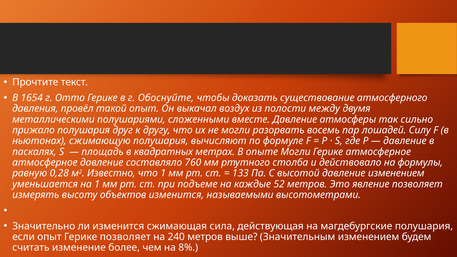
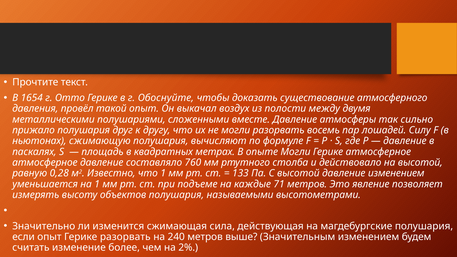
на формулы: формулы -> высотой (420, 163)
52: 52 -> 71 (279, 184)
объектов изменится: изменится -> полушария (176, 195)
Герике позволяет: позволяет -> разорвать (125, 237)
8%: 8% -> 2% (188, 248)
